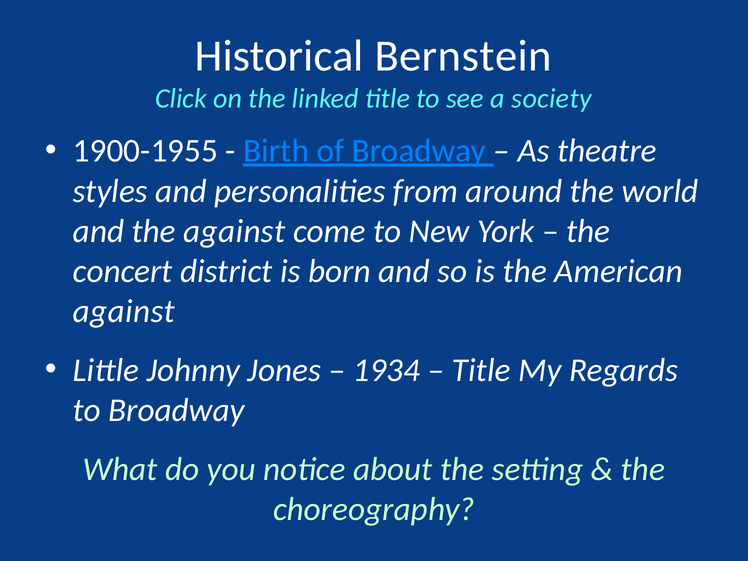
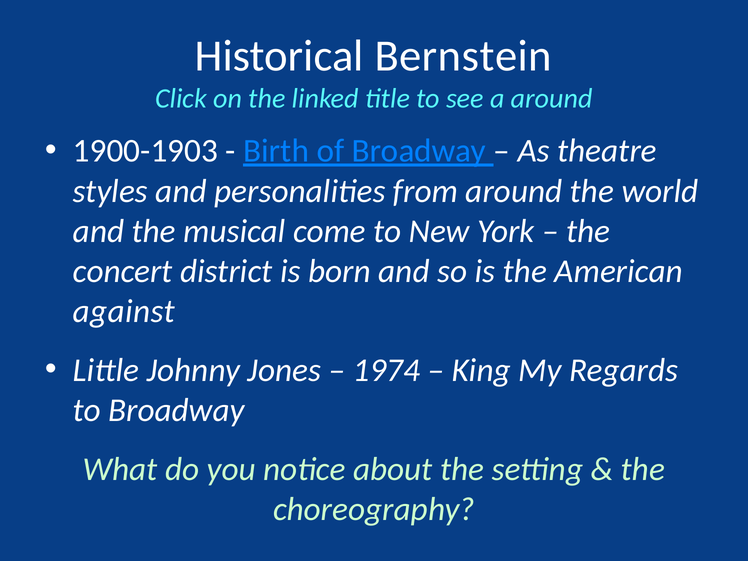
a society: society -> around (552, 99)
1900-1955: 1900-1955 -> 1900-1903 (145, 151)
the against: against -> musical (234, 231)
1934: 1934 -> 1974 (386, 370)
Title: Title -> King (481, 370)
